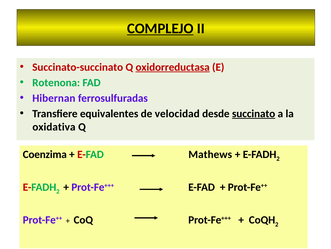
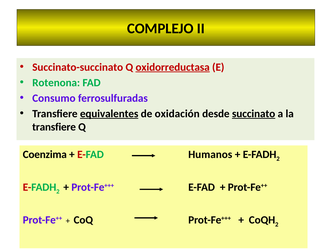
COMPLEJO underline: present -> none (160, 28)
Hibernan: Hibernan -> Consumo (54, 98)
equivalentes underline: none -> present (109, 113)
velocidad: velocidad -> oxidación (177, 113)
oxidativa: oxidativa -> transfiere (54, 127)
Mathews: Mathews -> Humanos (210, 154)
